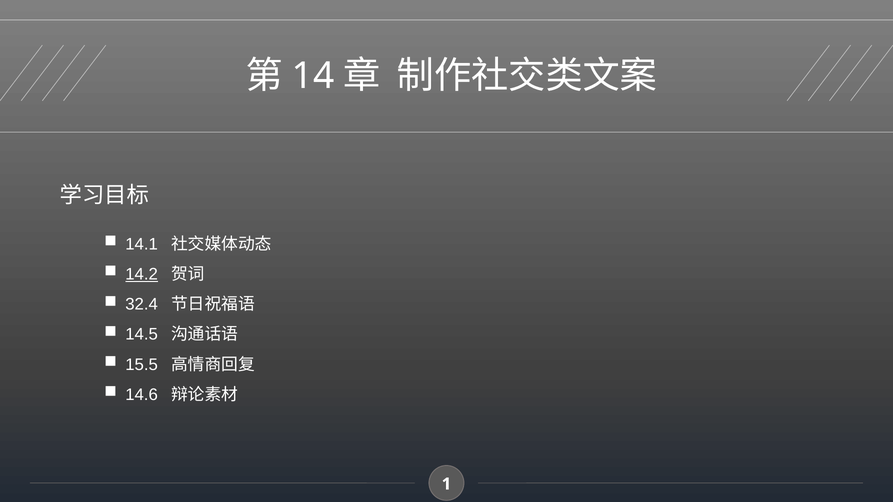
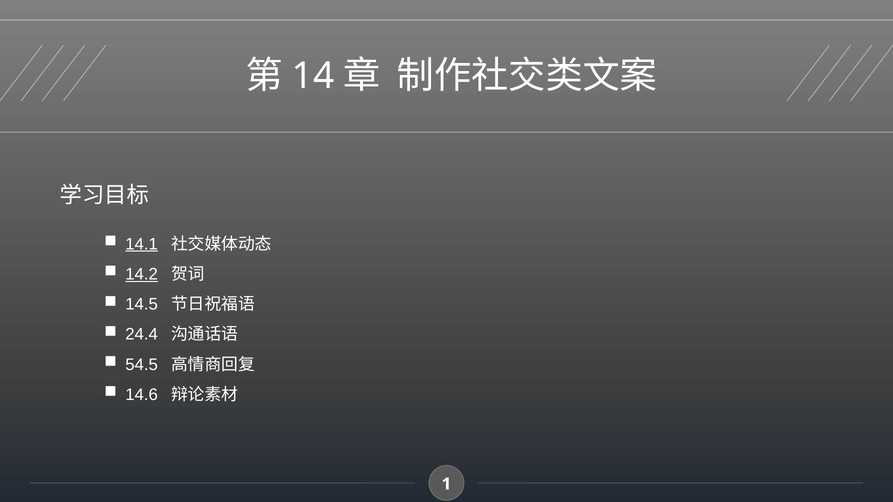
14.1 underline: none -> present (142, 244)
32.4: 32.4 -> 14.5 (142, 304)
14.5: 14.5 -> 24.4 (142, 335)
15.5: 15.5 -> 54.5 (142, 365)
